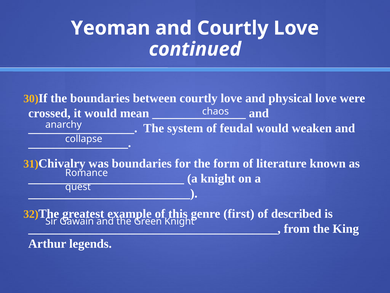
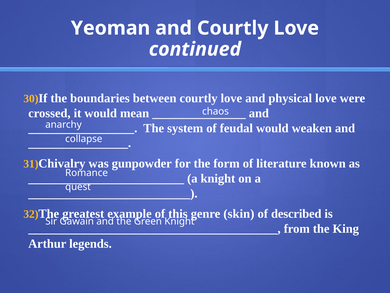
was boundaries: boundaries -> gunpowder (142, 163)
first: first -> skin (239, 213)
